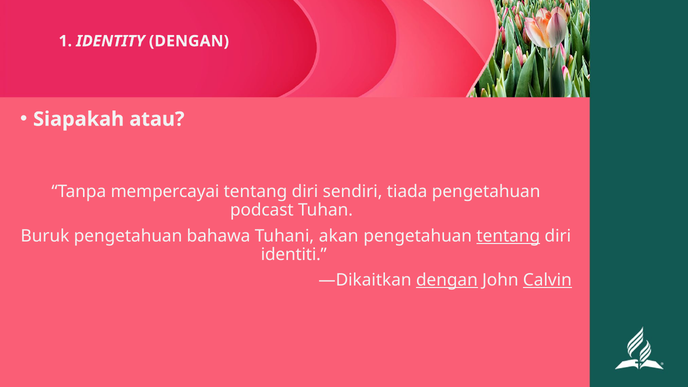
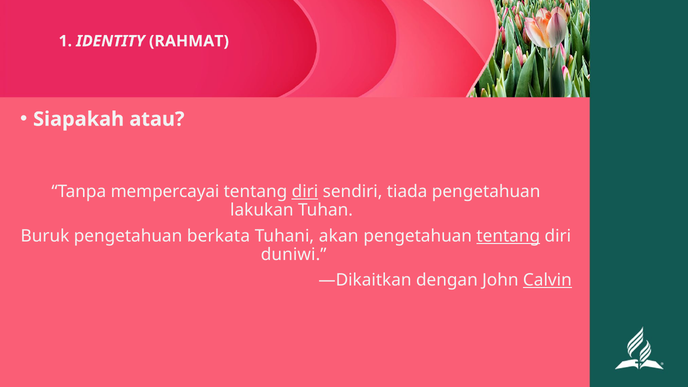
IDENTITY DENGAN: DENGAN -> RAHMAT (189, 41)
diri underline: none -> present (305, 192)
podcast: podcast -> lakukan (262, 210)
bahawa: bahawa -> berkata (218, 236)
identiti: identiti -> duniwi (294, 255)
dengan underline: present -> none (447, 280)
